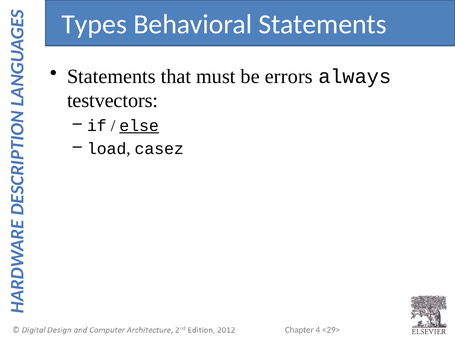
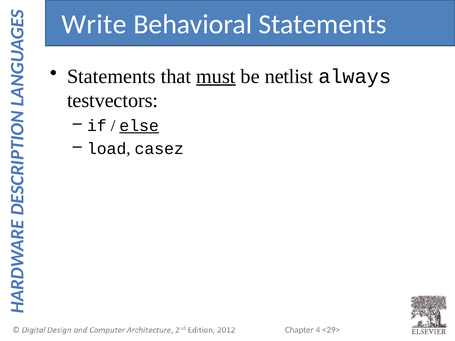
Types: Types -> Write (94, 24)
must underline: none -> present (216, 76)
errors: errors -> netlist (289, 76)
